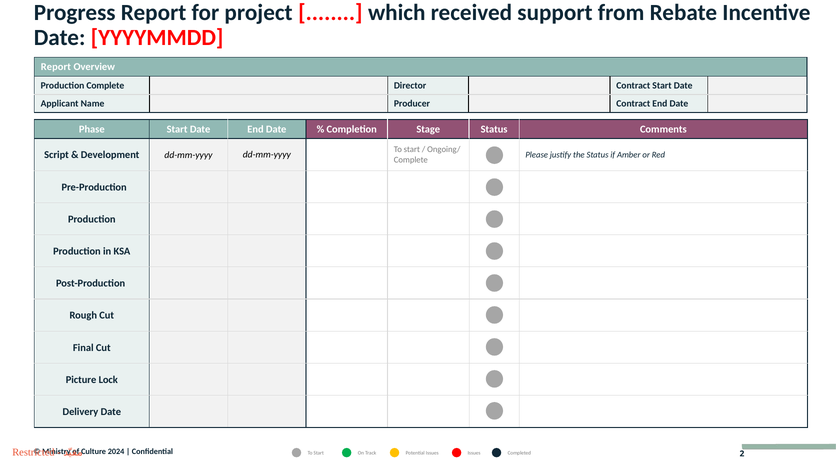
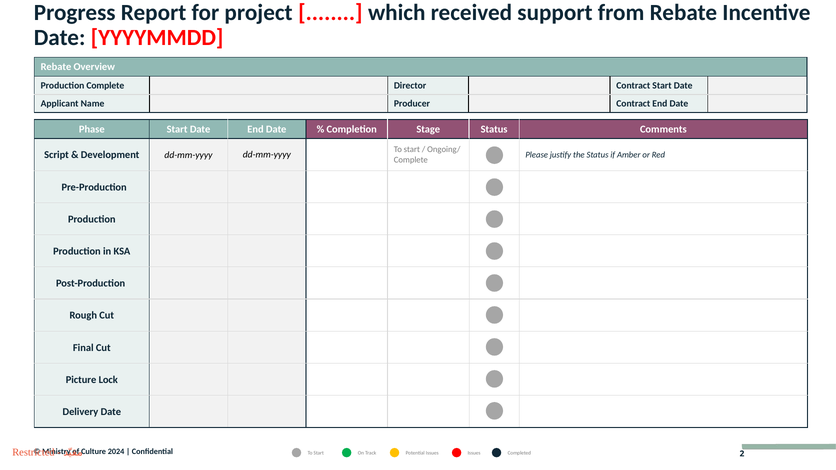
Report: Report -> Rebate (56, 67)
